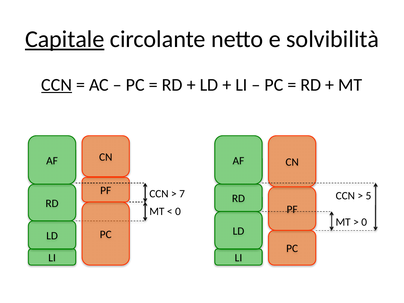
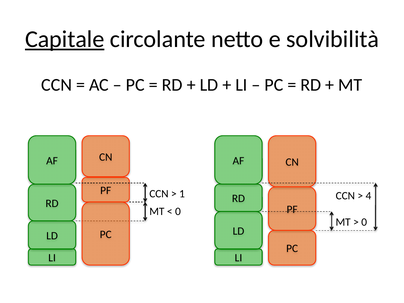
CCN underline: present -> none (57, 85)
7: 7 -> 1 (182, 194)
5: 5 -> 4 (368, 196)
